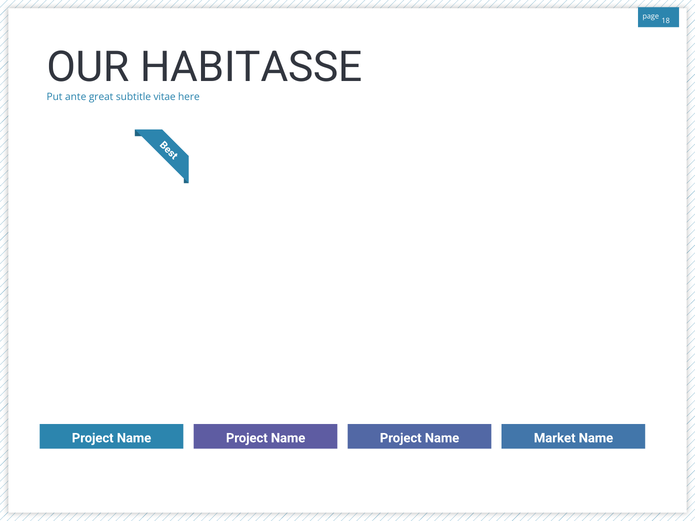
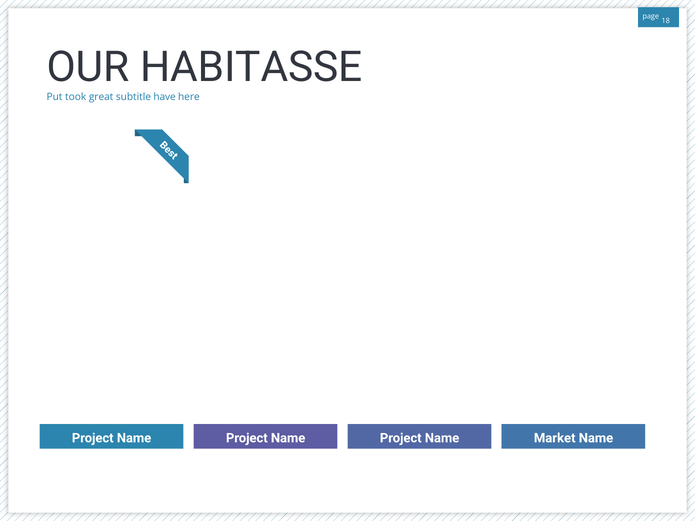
ante: ante -> took (76, 97)
vitae: vitae -> have (165, 97)
